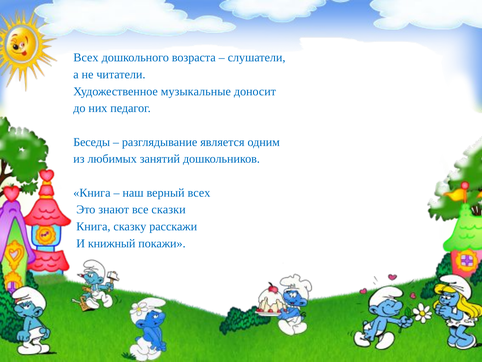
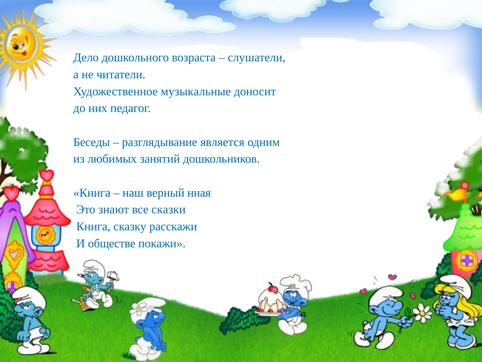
Всех: Всех -> Дело (86, 58)
верный всех: всех -> нная (199, 193)
книжный: книжный -> обществе (112, 243)
